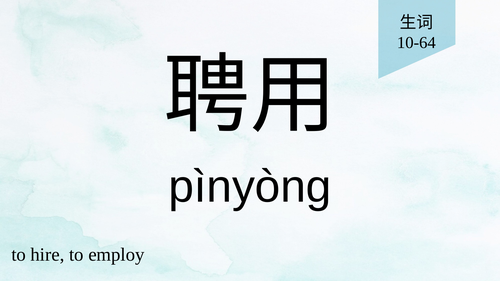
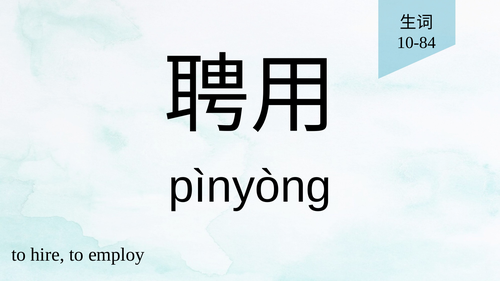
10-64: 10-64 -> 10-84 (416, 43)
